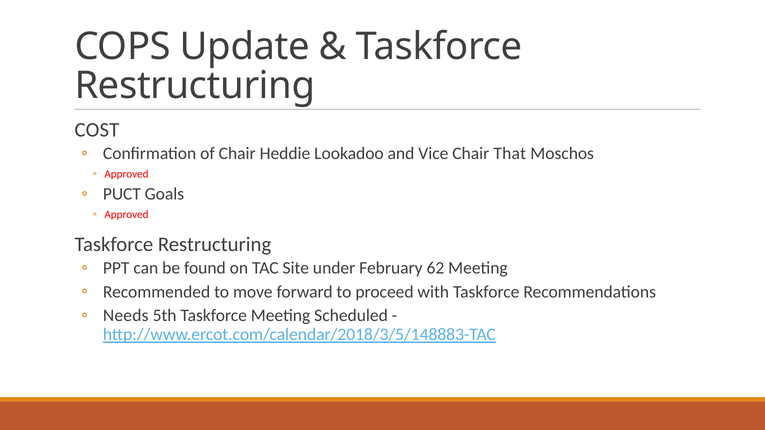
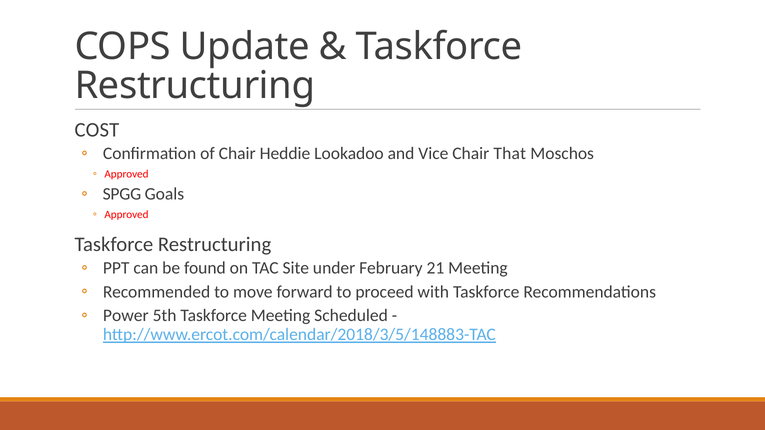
PUCT: PUCT -> SPGG (122, 194)
62: 62 -> 21 (435, 268)
Needs: Needs -> Power (126, 316)
